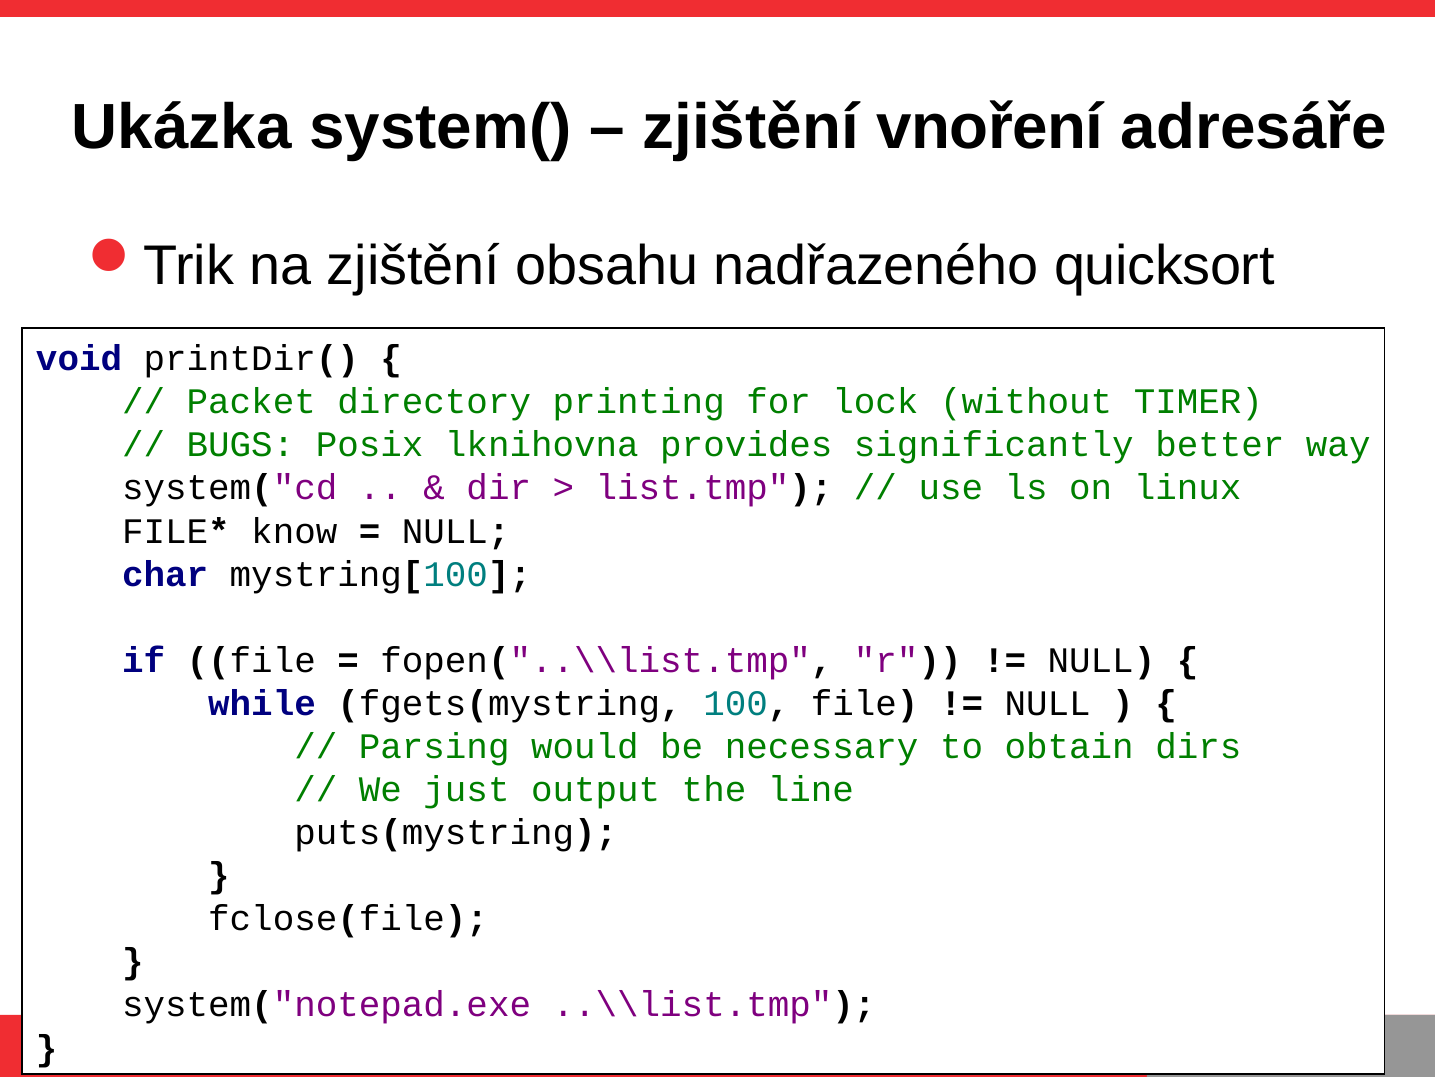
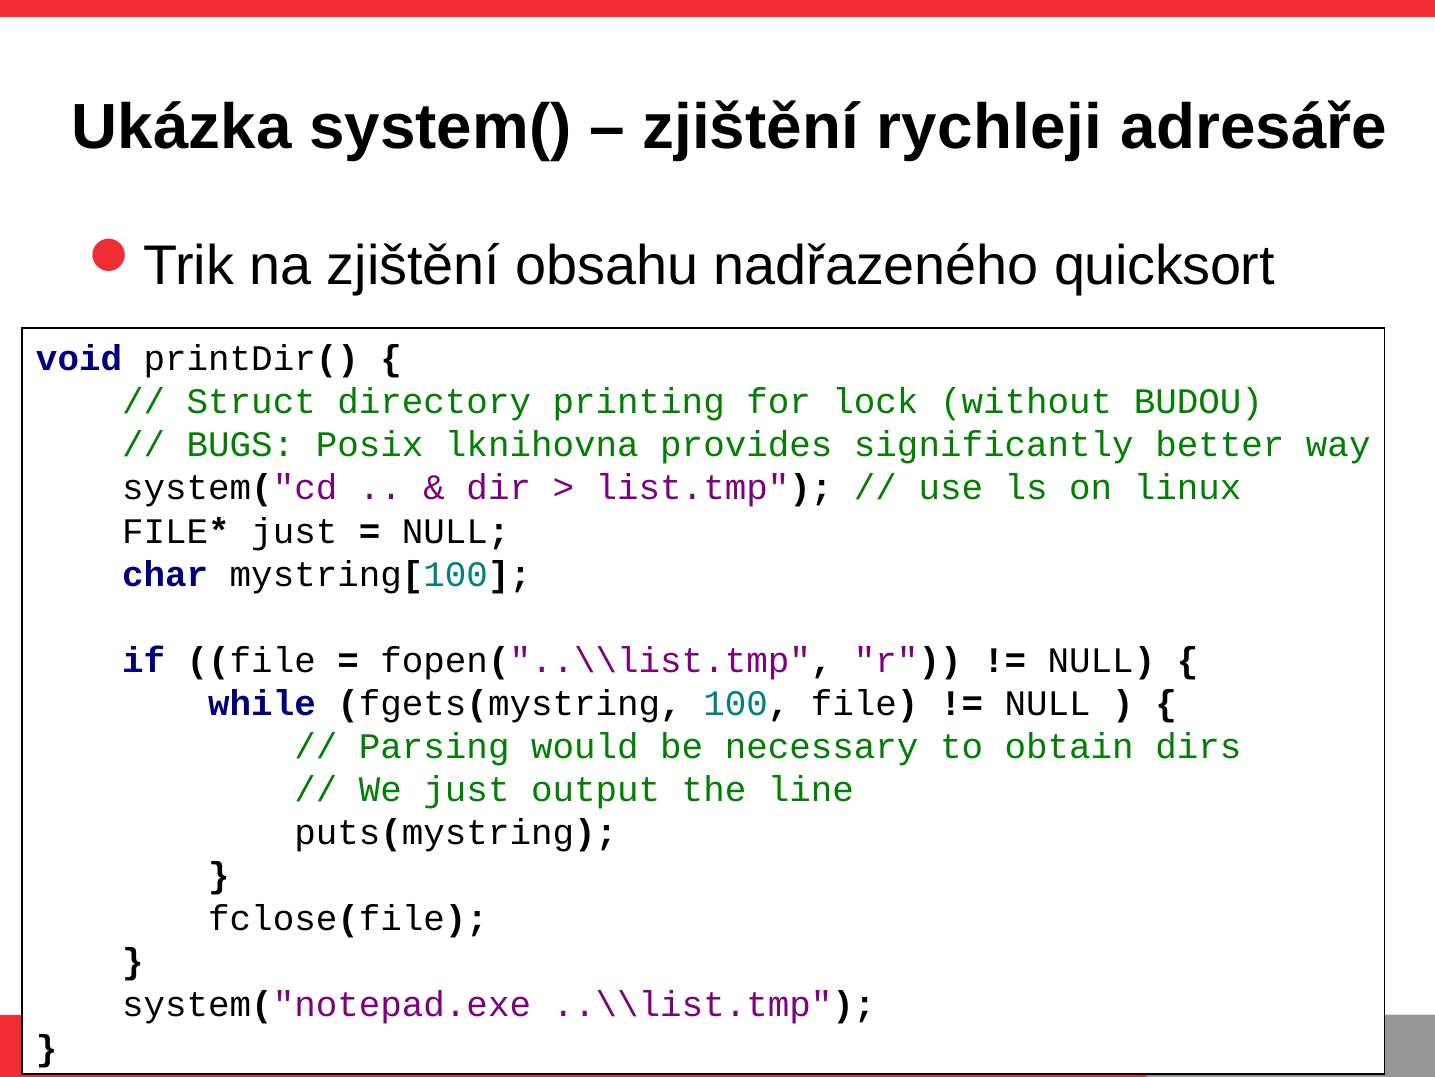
vnoření: vnoření -> rychleji (989, 127)
Packet: Packet -> Struct (251, 402)
TIMER: TIMER -> BUDOU (1198, 402)
know: know -> just (294, 531)
